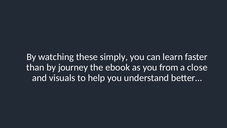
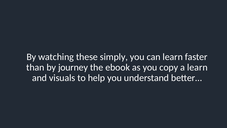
from: from -> copy (169, 67)
a close: close -> learn (197, 67)
